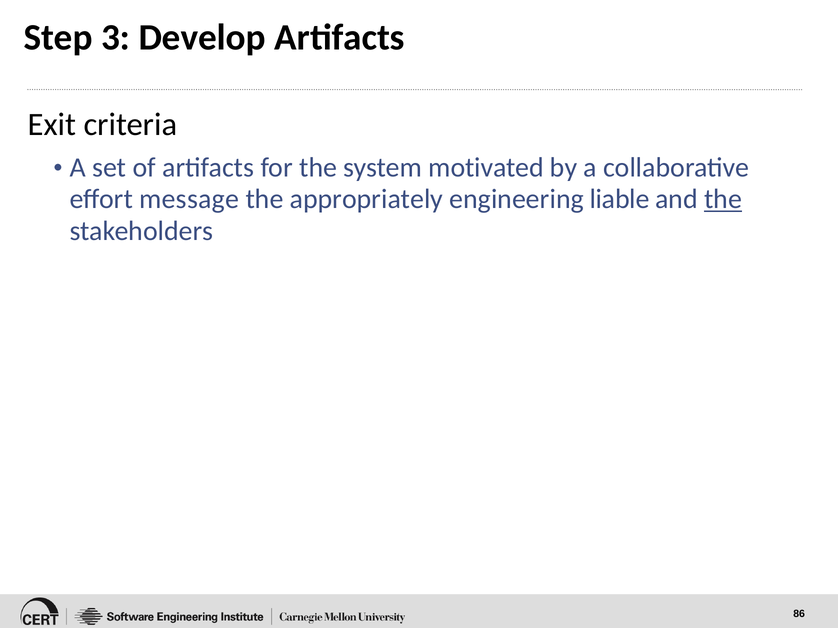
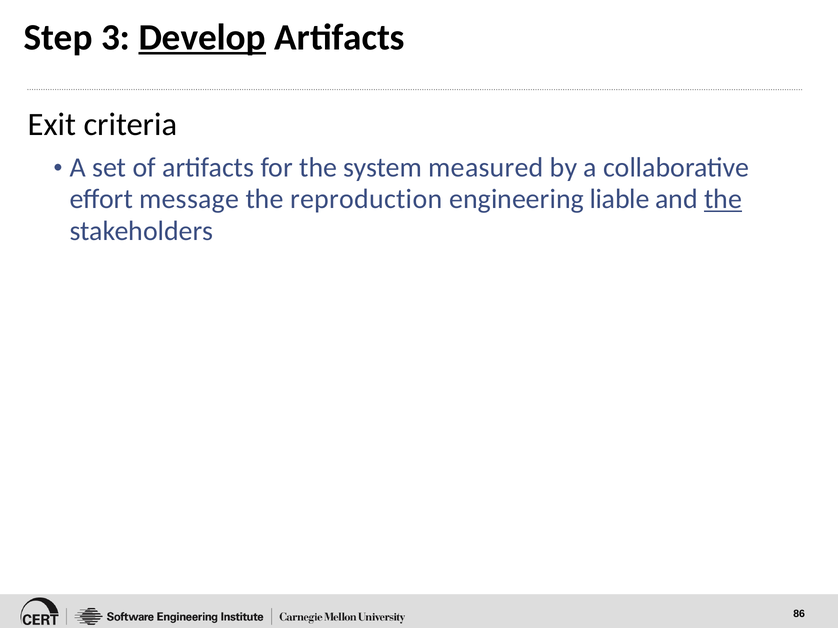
Develop underline: none -> present (202, 37)
motivated: motivated -> measured (486, 167)
appropriately: appropriately -> reproduction (366, 199)
